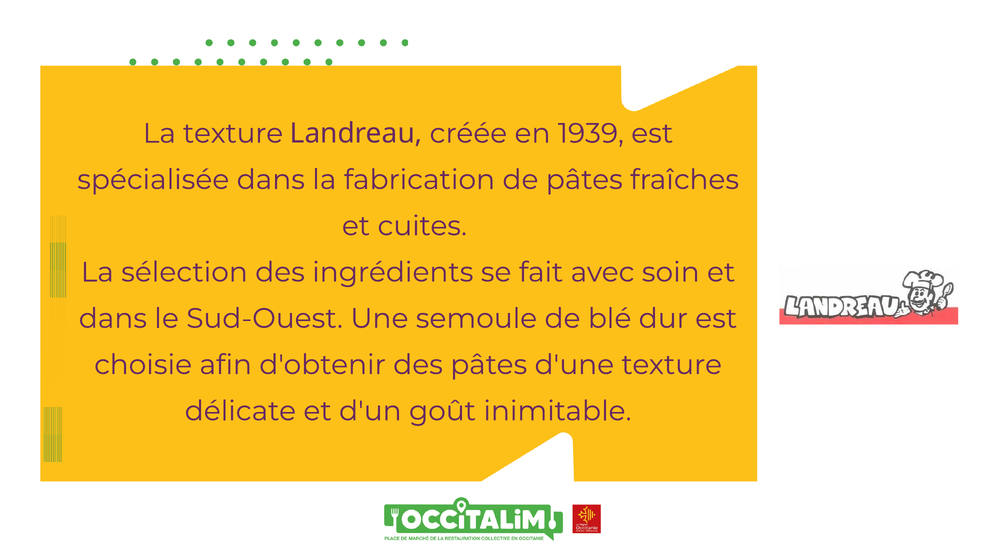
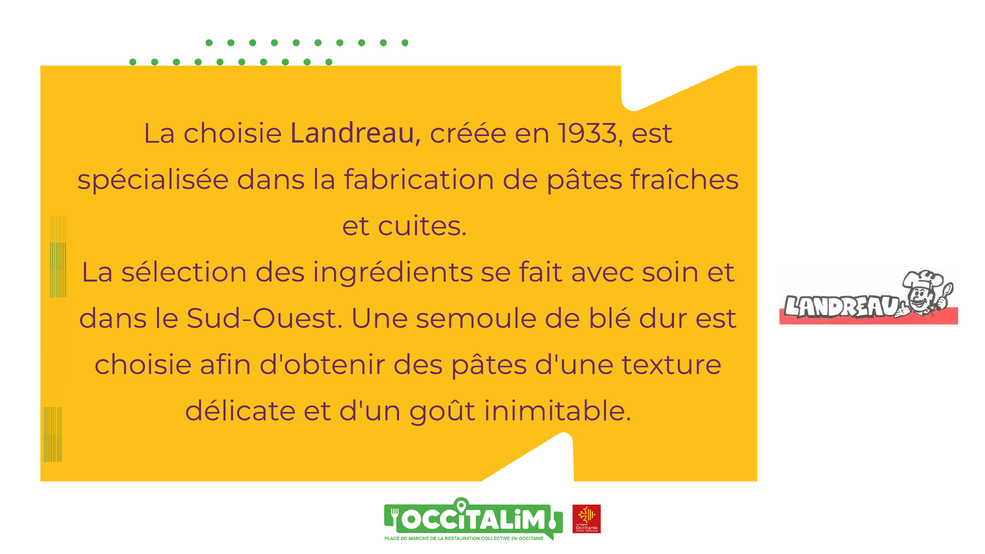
La texture: texture -> choisie (233, 133)
1939: 1939 -> 1933 (591, 133)
